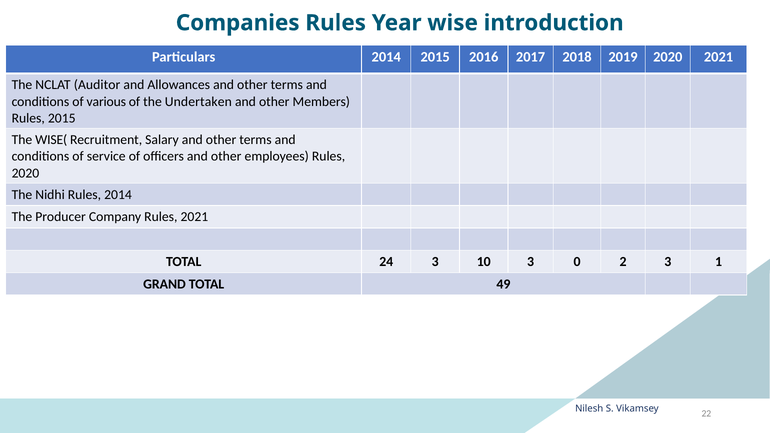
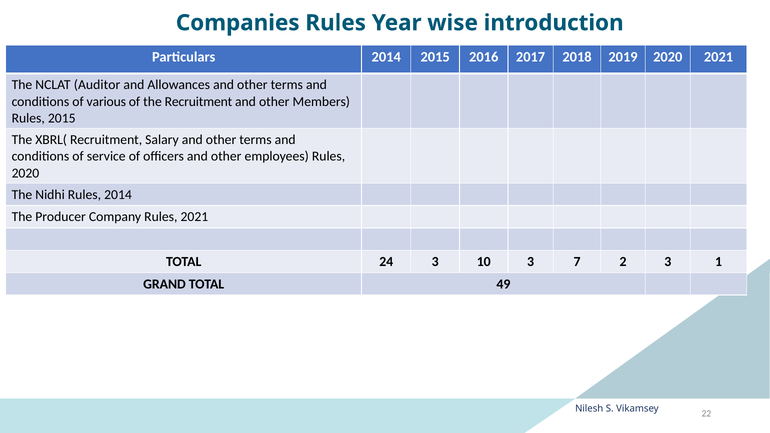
the Undertaken: Undertaken -> Recruitment (198, 102)
WISE(: WISE( -> XBRL( (51, 140)
0: 0 -> 7 (577, 262)
